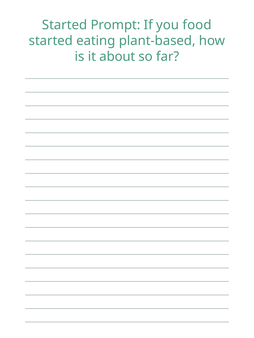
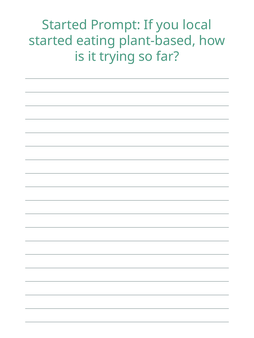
food: food -> local (197, 25)
about: about -> trying (117, 57)
